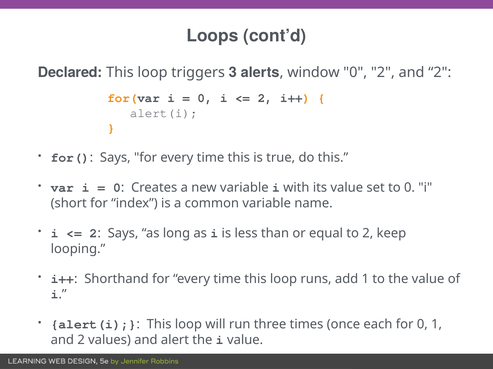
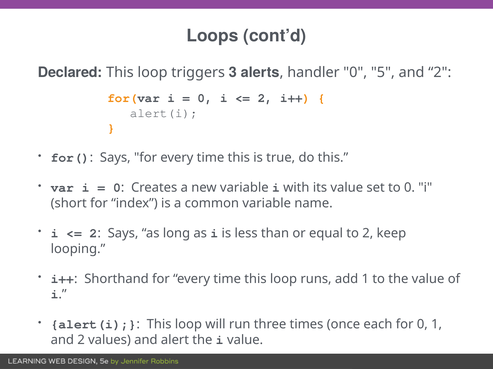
window: window -> handler (313, 72)
0 2: 2 -> 5 (383, 72)
